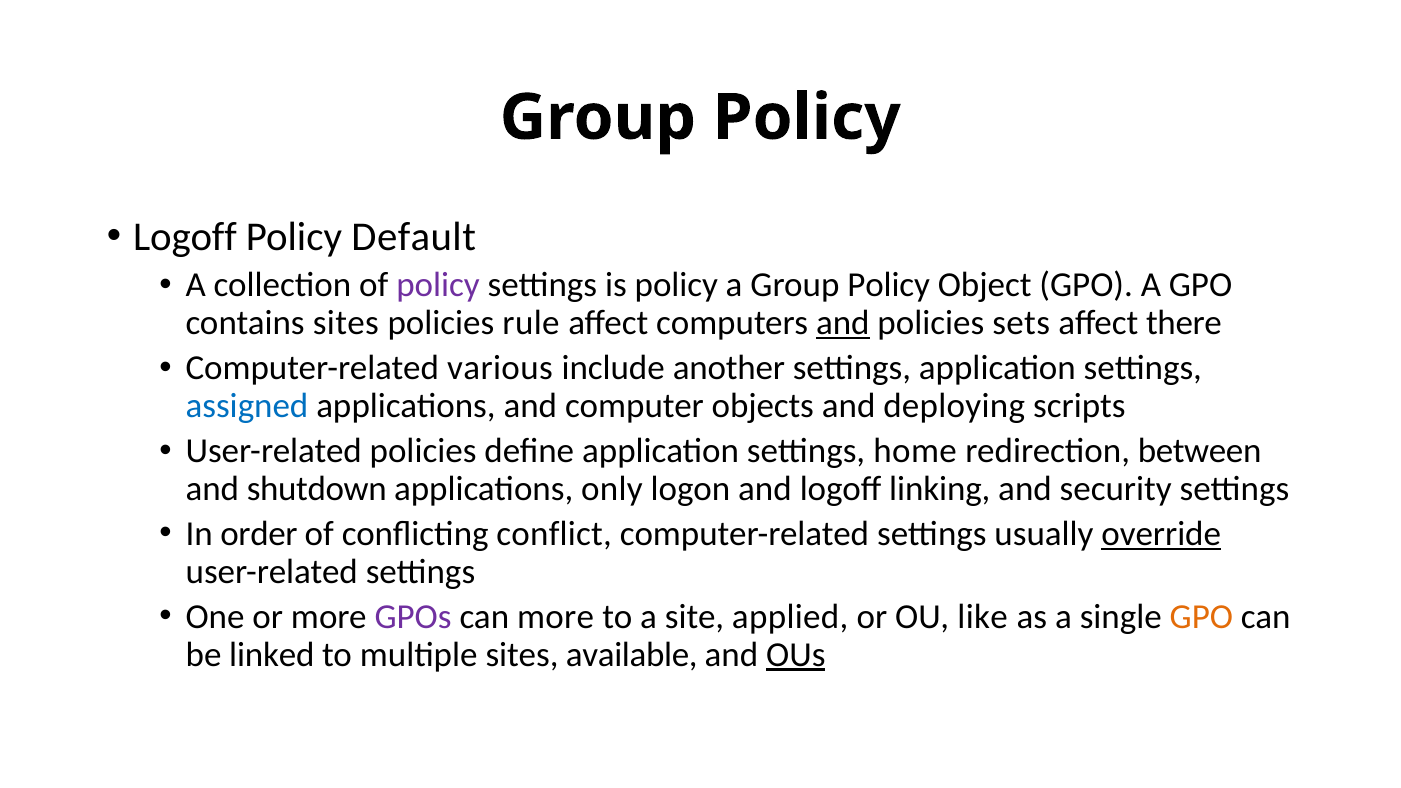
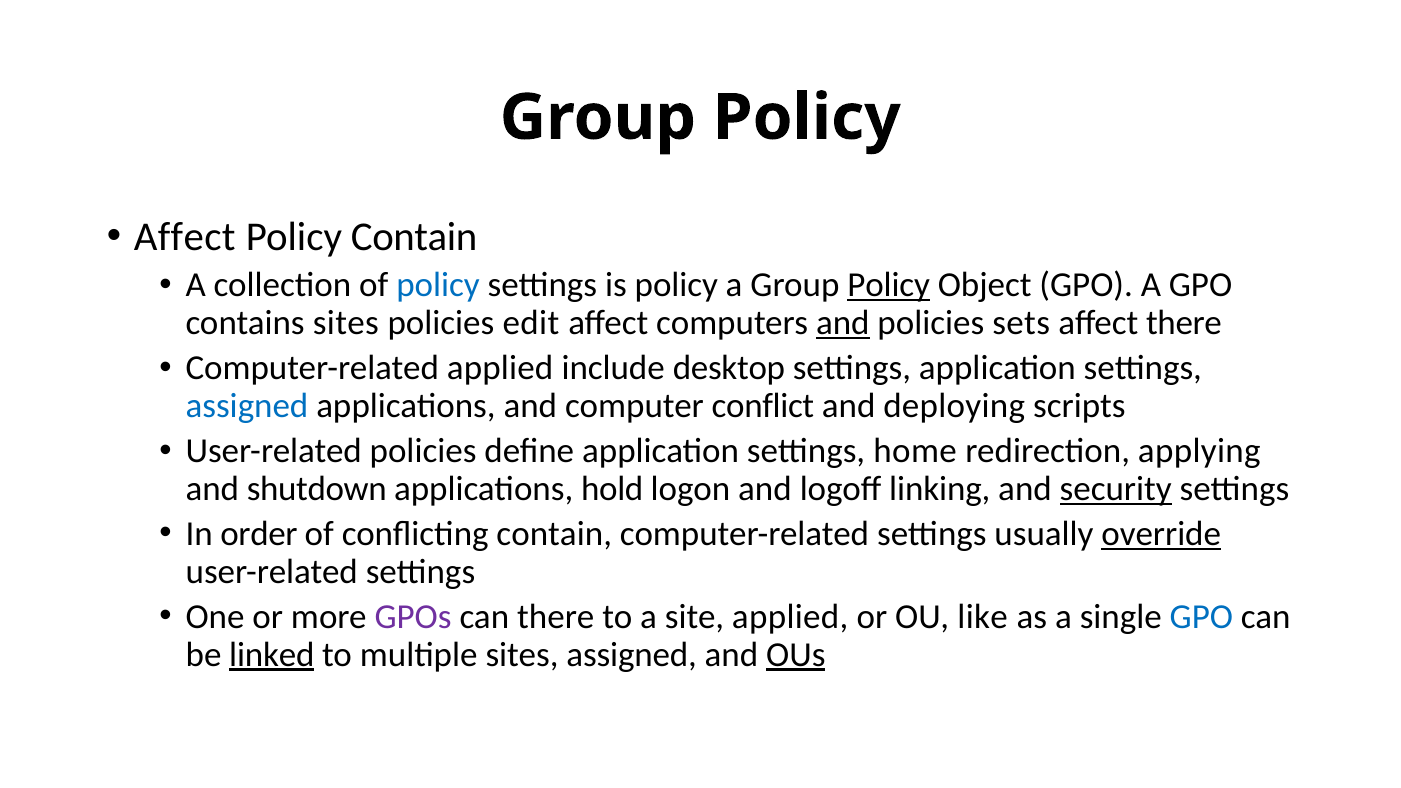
Logoff: Logoff -> Affect (185, 237)
Policy Default: Default -> Contain (414, 237)
policy colour: purple -> blue (438, 285)
Policy underline: none -> present (889, 285)
rule: rule -> edit (531, 323)
Computer-related various: various -> applied (500, 368)
another: another -> desktop (729, 368)
objects: objects -> conflict (763, 406)
between: between -> applying (1199, 451)
only: only -> hold (612, 489)
security underline: none -> present (1116, 489)
conflicting conflict: conflict -> contain (554, 534)
can more: more -> there (556, 617)
GPO colour: orange -> blue (1201, 617)
linked underline: none -> present (272, 654)
sites available: available -> assigned (632, 654)
